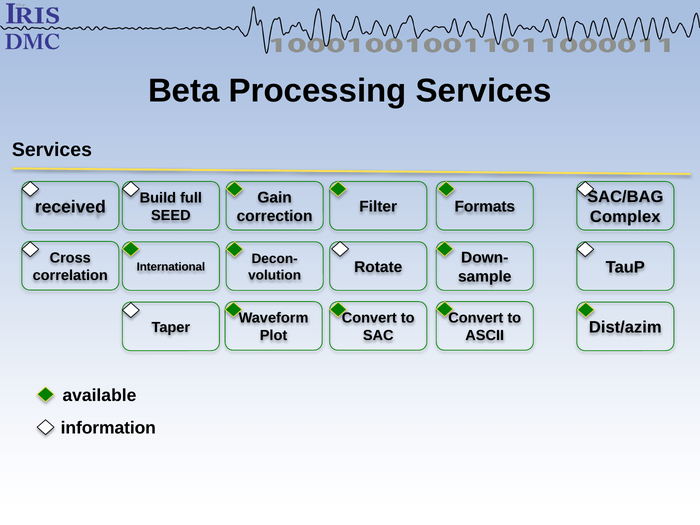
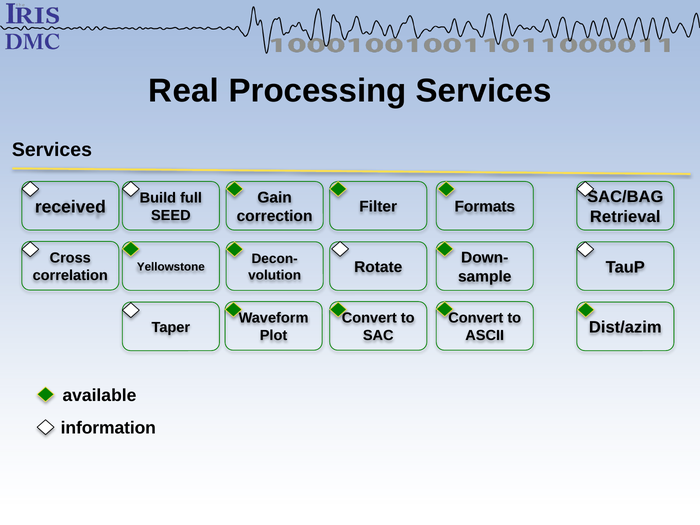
Beta: Beta -> Real (184, 91)
Complex: Complex -> Retrieval (625, 217)
International: International -> Yellowstone (171, 267)
